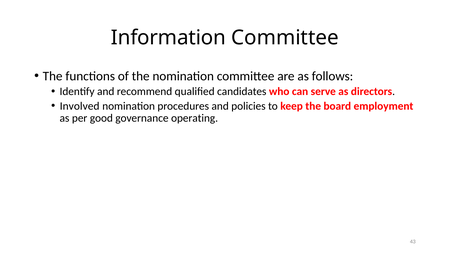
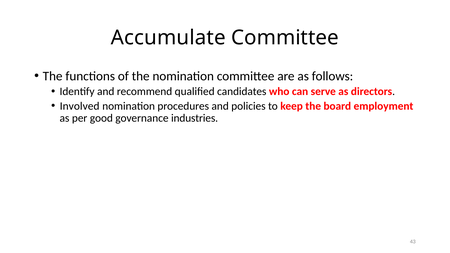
Information: Information -> Accumulate (168, 38)
operating: operating -> industries (195, 118)
